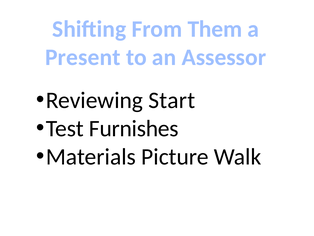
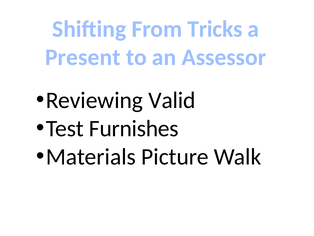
Them: Them -> Tricks (215, 29)
Start: Start -> Valid (172, 100)
